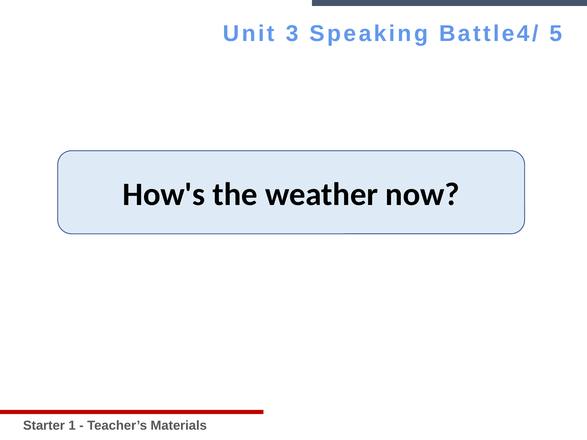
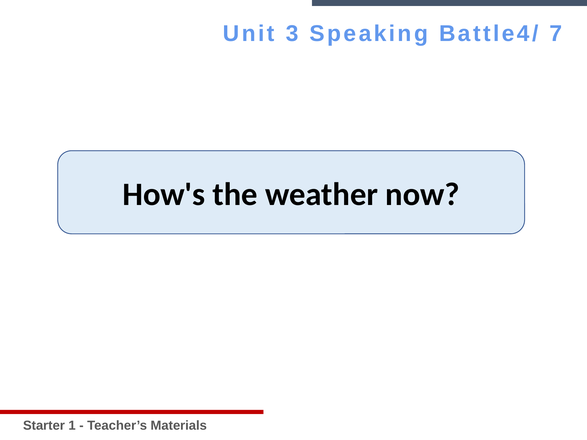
5: 5 -> 7 (556, 34)
